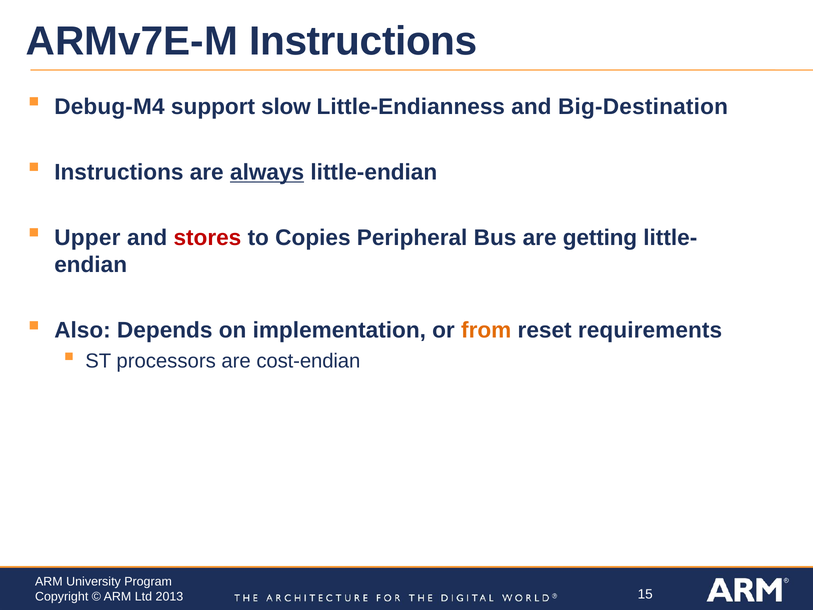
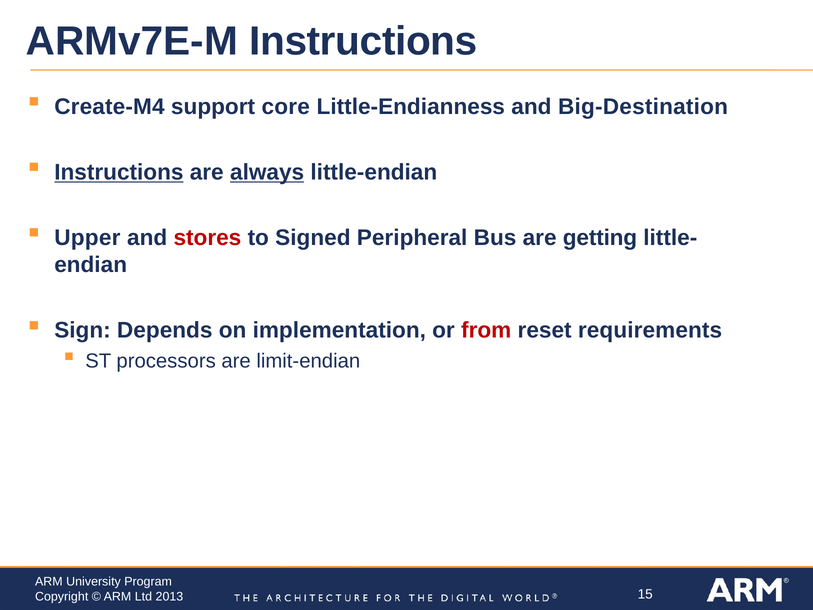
Debug-M4: Debug-M4 -> Create-M4 (109, 107)
slow: slow -> core (286, 107)
Instructions underline: none -> present (119, 172)
Copies: Copies -> Signed (313, 238)
Also: Also -> Sign (82, 330)
from colour: orange -> red (486, 330)
cost-endian: cost-endian -> limit-endian (308, 361)
